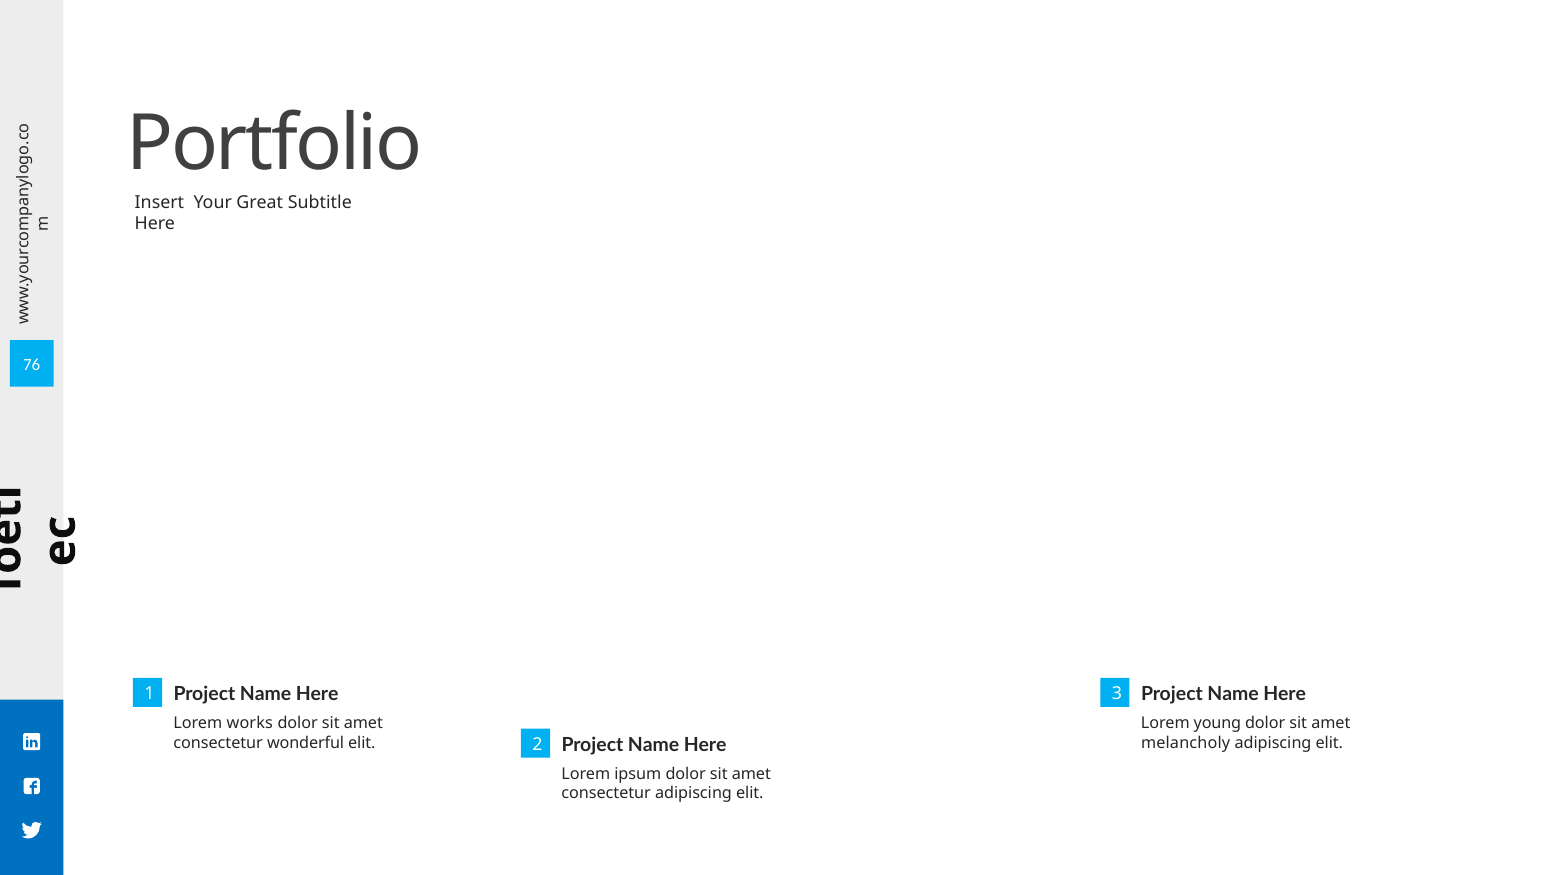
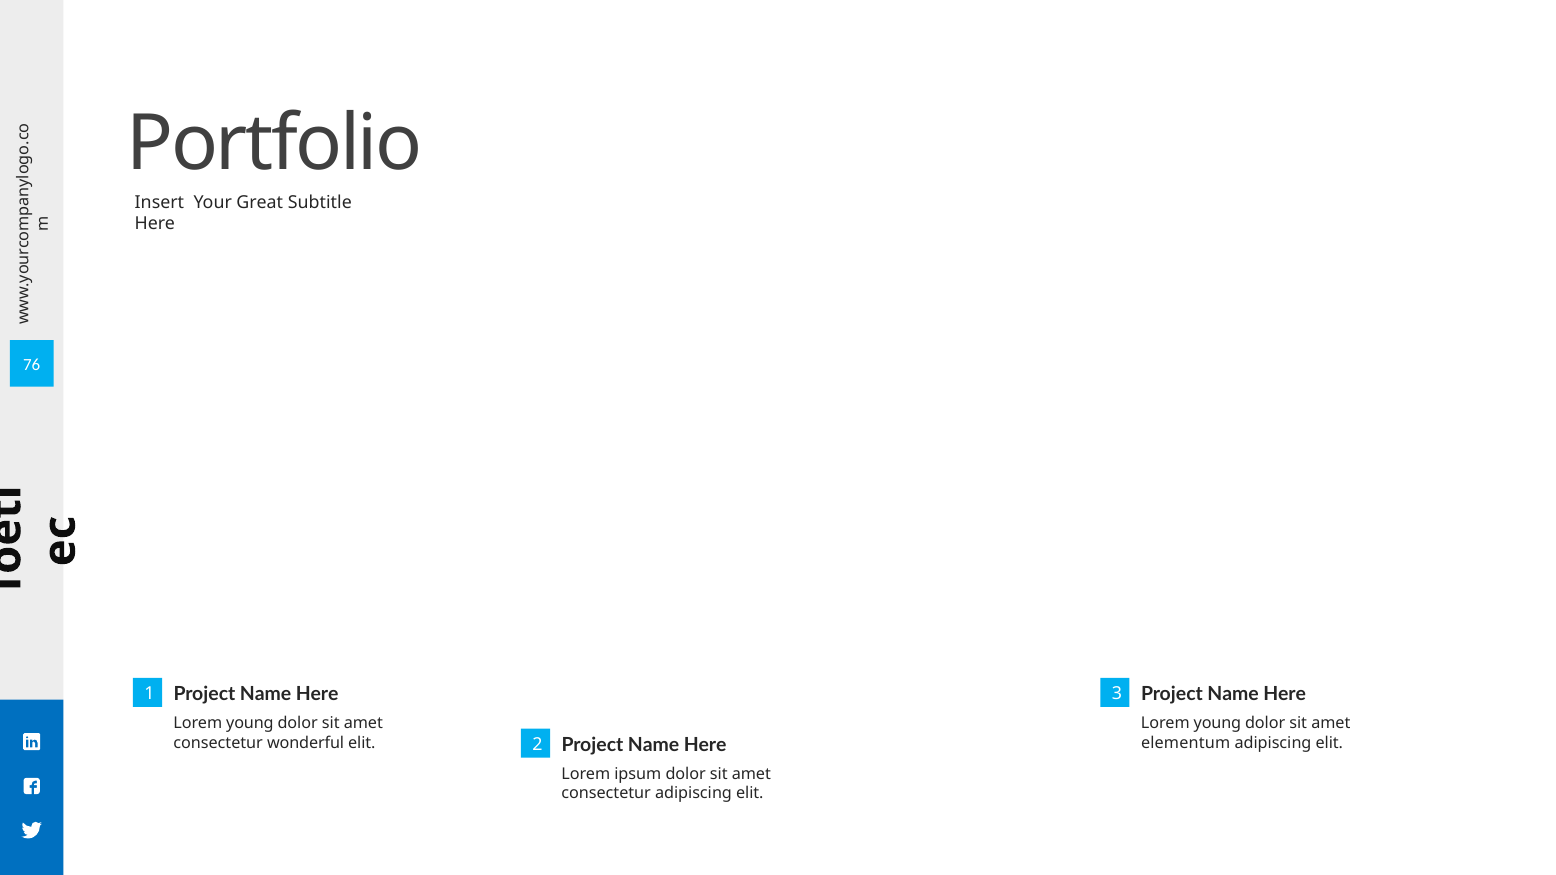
works: works -> young (250, 724)
melancholy: melancholy -> elementum (1186, 743)
